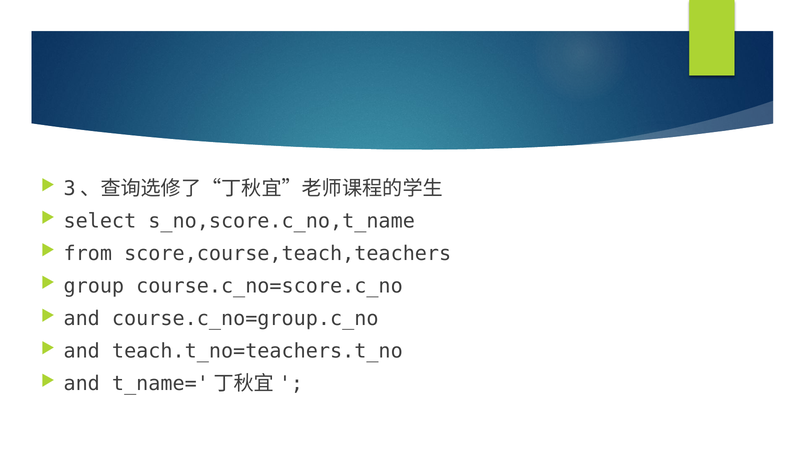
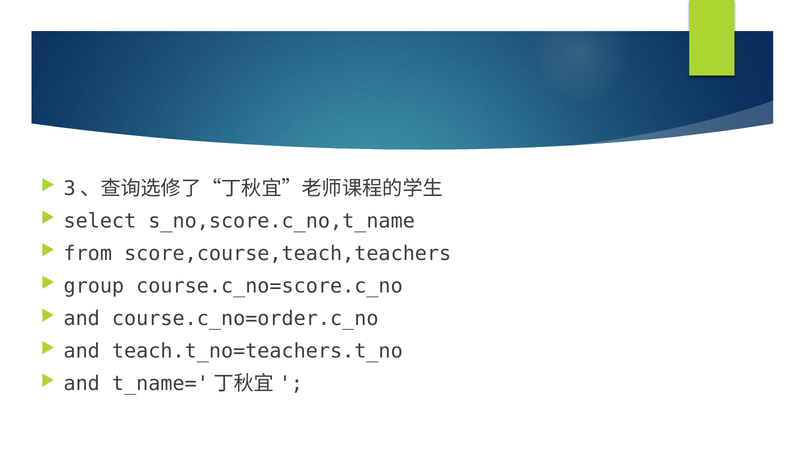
course.c_no=group.c_no: course.c_no=group.c_no -> course.c_no=order.c_no (245, 319)
